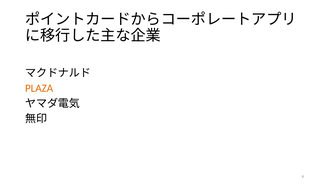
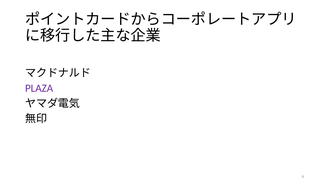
PLAZA colour: orange -> purple (39, 88)
